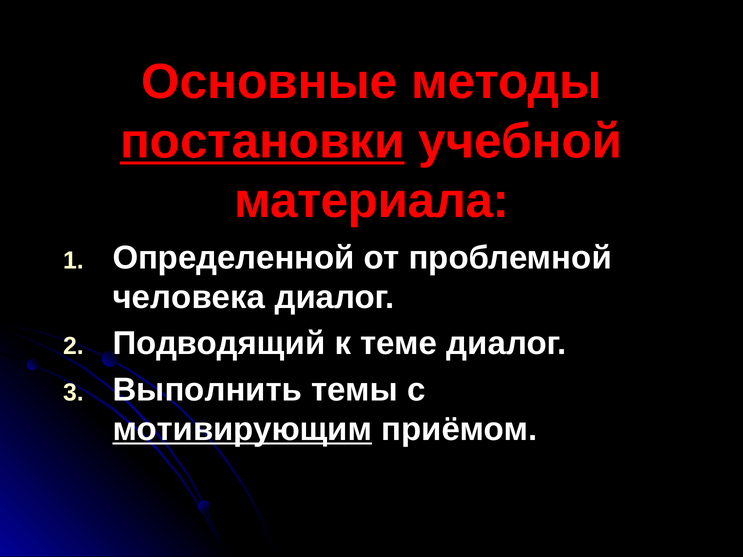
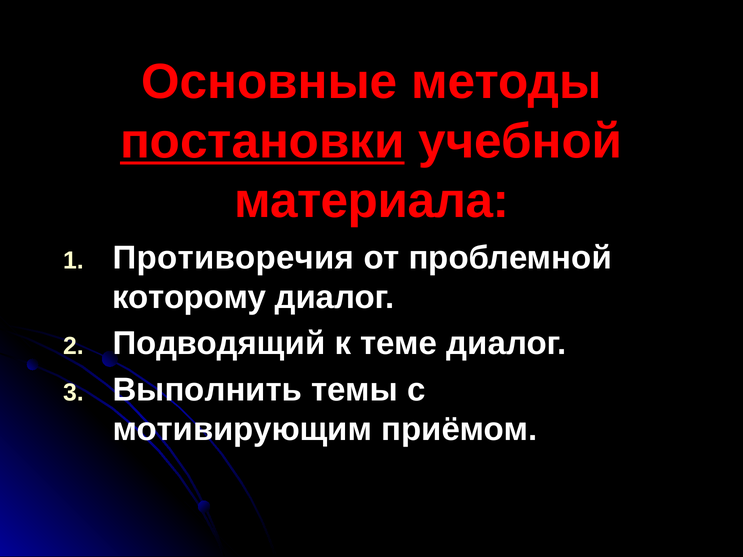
Определенной: Определенной -> Противоречия (233, 258)
человека: человека -> которому (189, 297)
мотивирующим underline: present -> none (242, 430)
